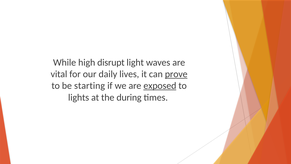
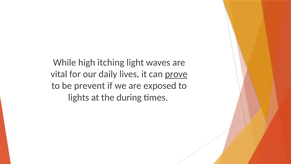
disrupt: disrupt -> itching (111, 62)
starting: starting -> prevent (90, 86)
exposed underline: present -> none (160, 86)
